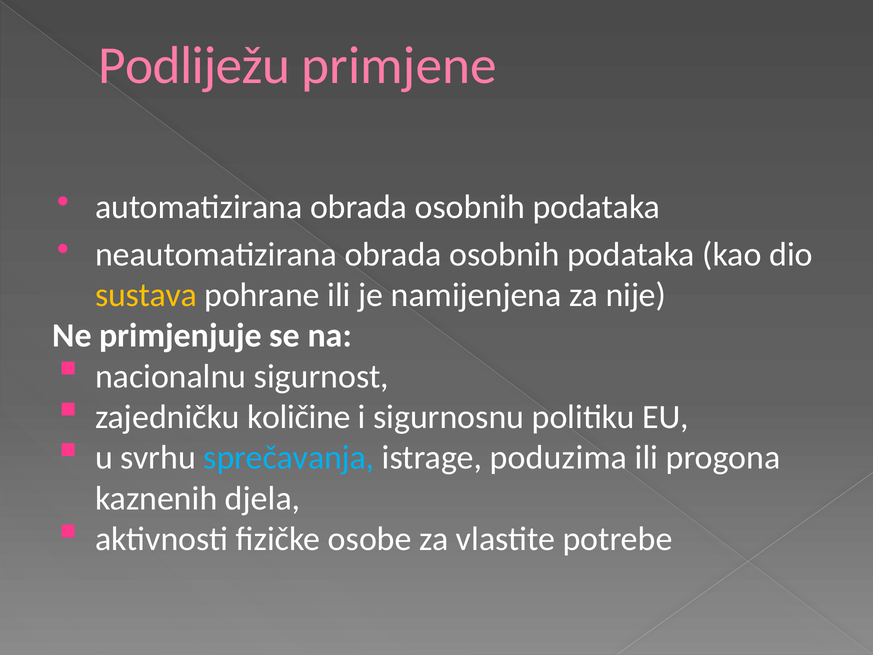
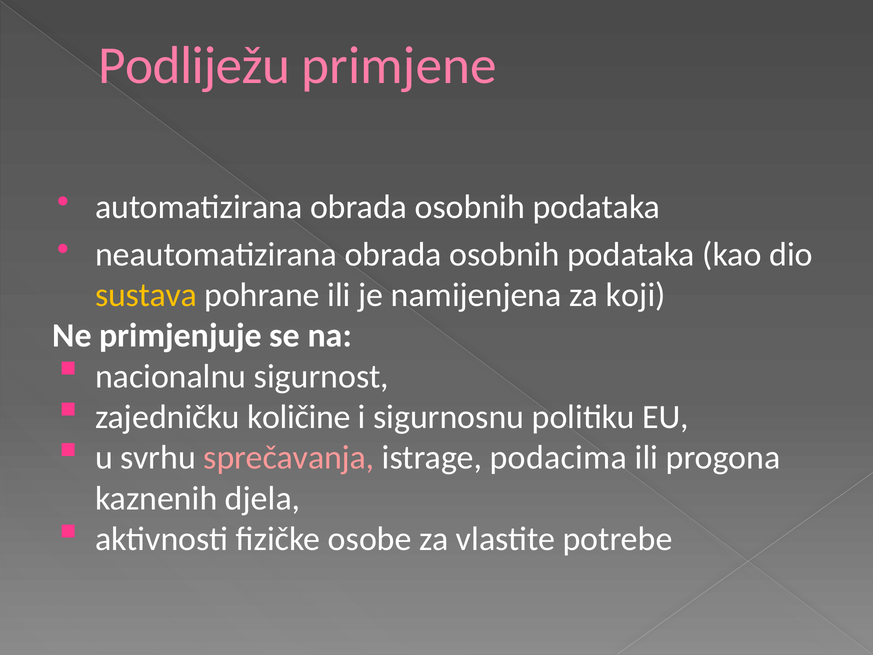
nije: nije -> koji (636, 295)
sprečavanja colour: light blue -> pink (289, 457)
poduzima: poduzima -> podacima (558, 457)
